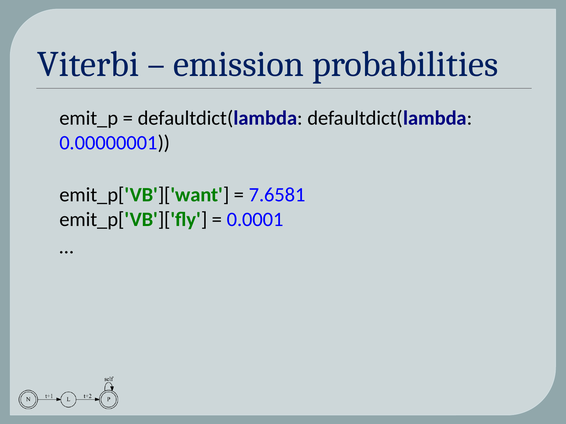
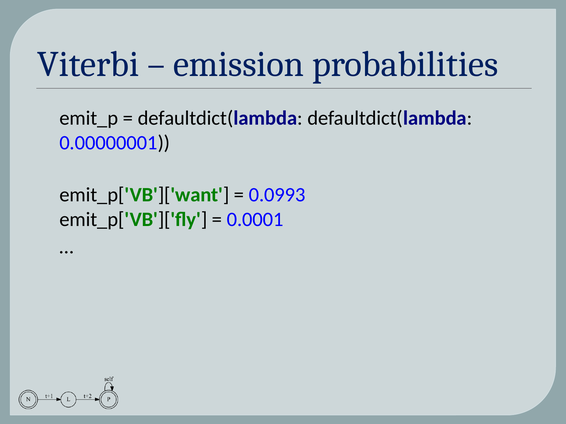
7.6581: 7.6581 -> 0.0993 (277, 195)
